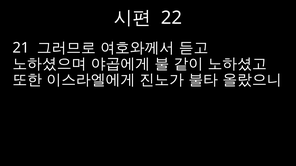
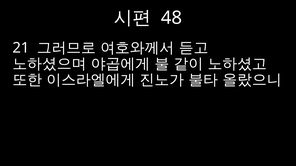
22: 22 -> 48 (171, 18)
